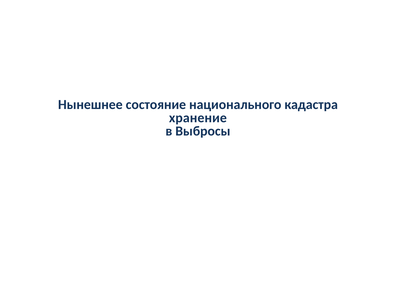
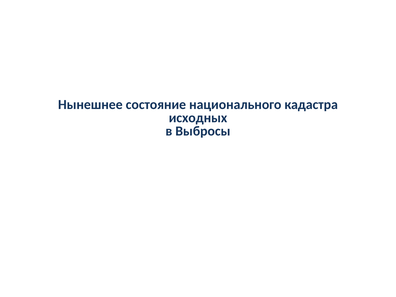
хранение: хранение -> исходных (198, 118)
